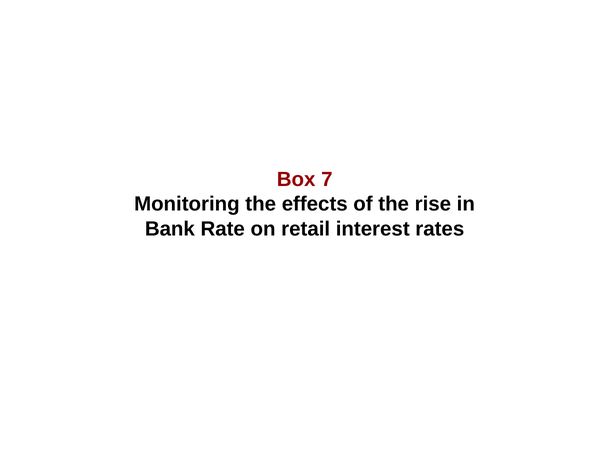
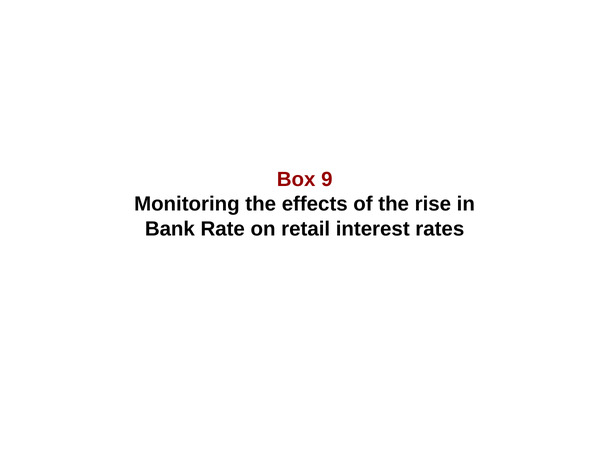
7: 7 -> 9 (327, 179)
